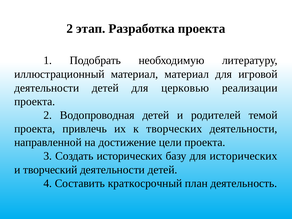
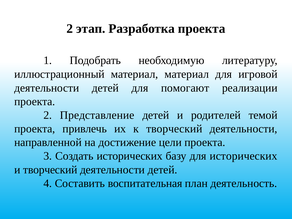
церковью: церковью -> помогают (185, 88)
Водопроводная: Водопроводная -> Представление (97, 115)
к творческих: творческих -> творческий (174, 129)
краткосрочный: краткосрочный -> воспитательная (145, 183)
